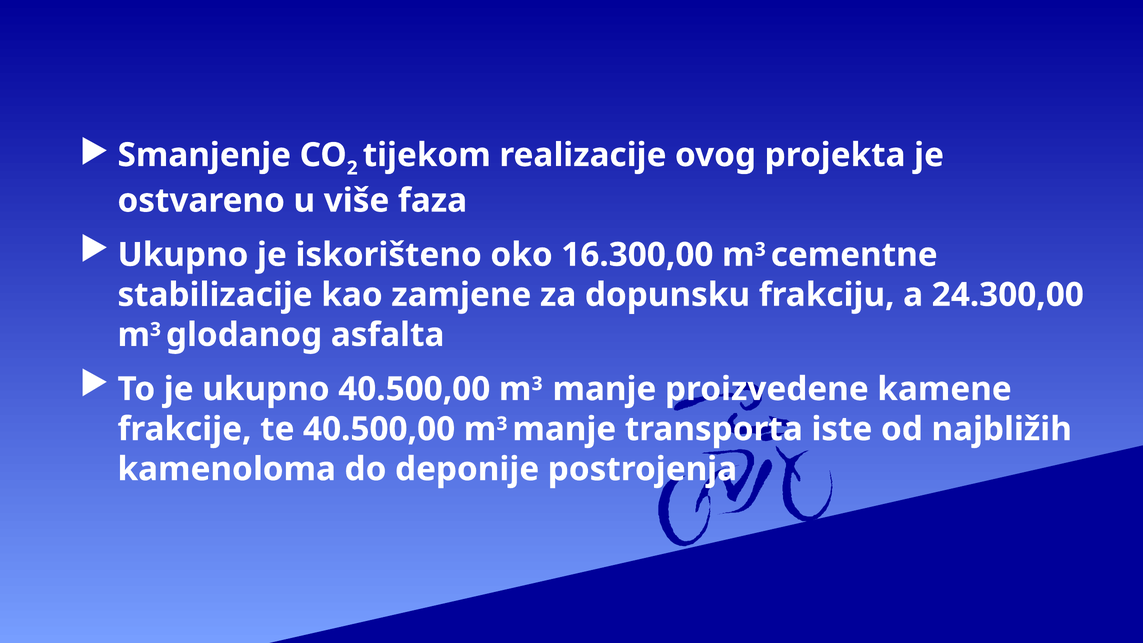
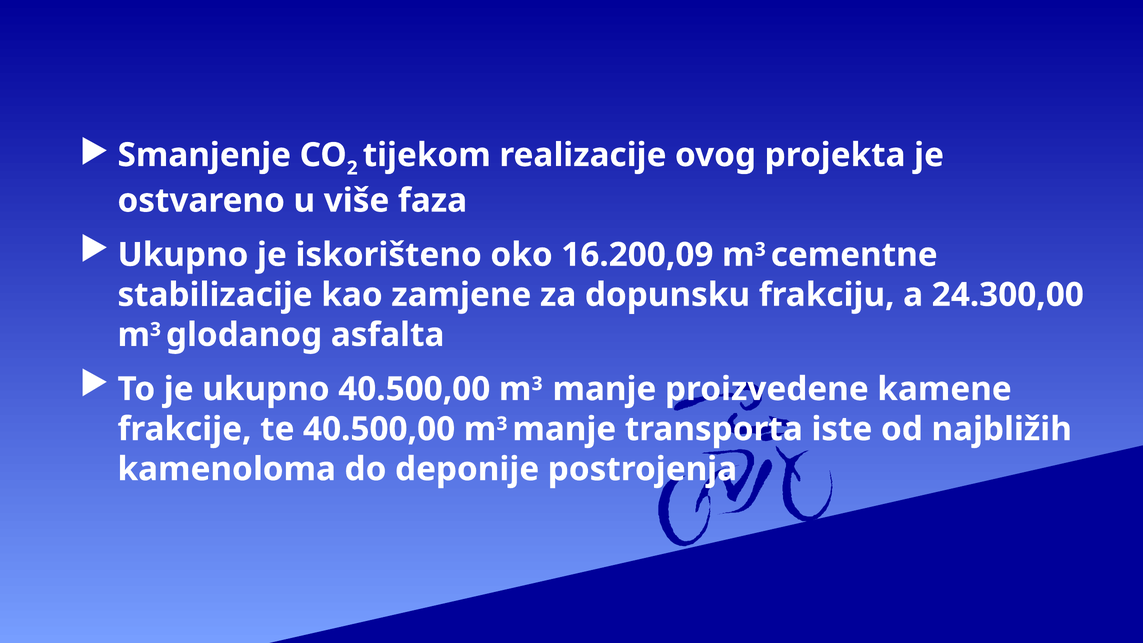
16.300,00: 16.300,00 -> 16.200,09 (637, 255)
